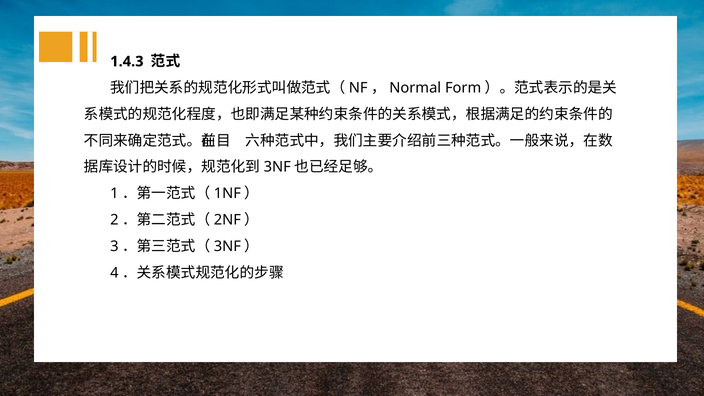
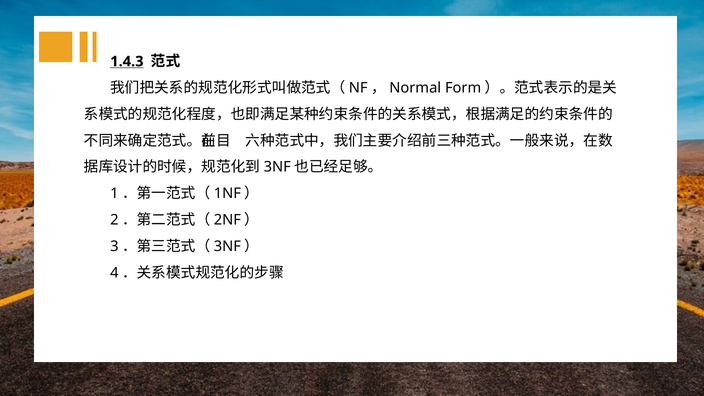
1.4.3 underline: none -> present (127, 61)
